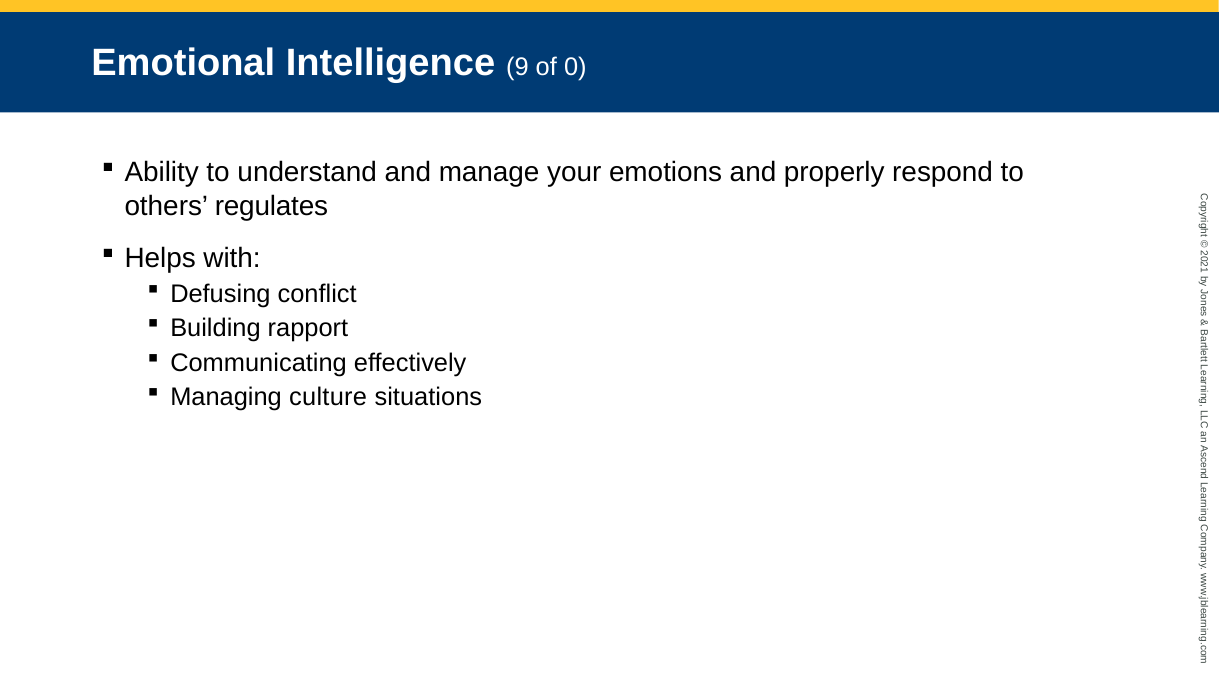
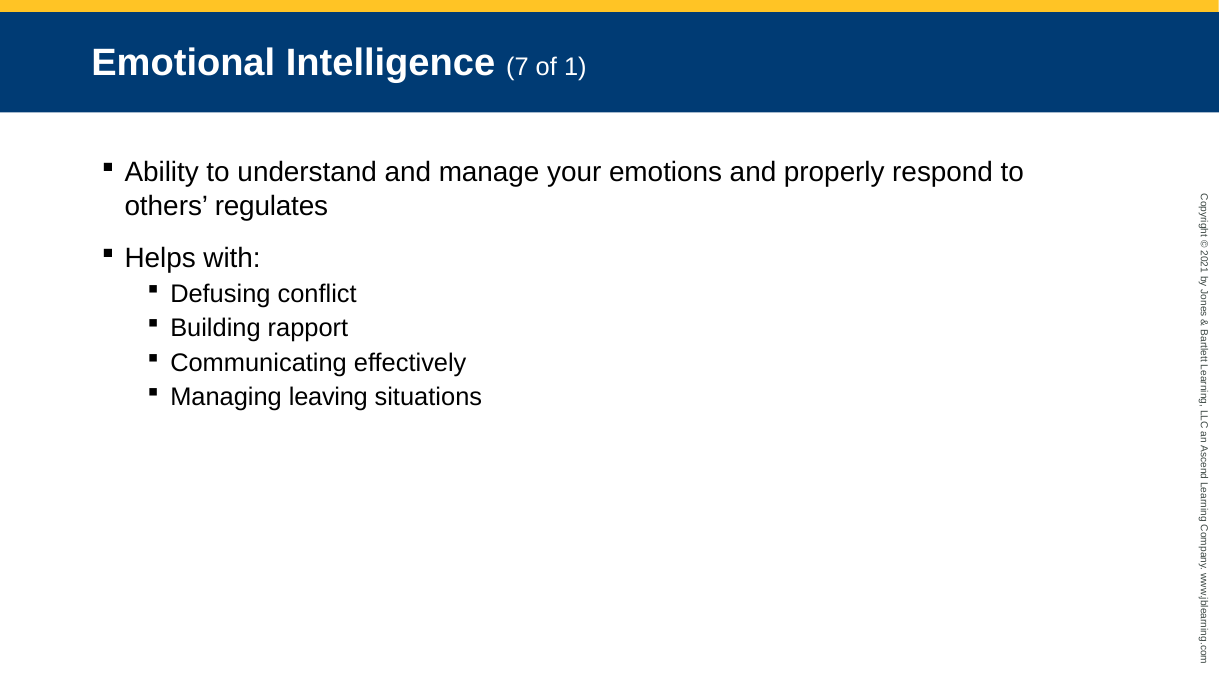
9: 9 -> 7 (517, 67)
of 0: 0 -> 1 (575, 67)
culture: culture -> leaving (328, 397)
